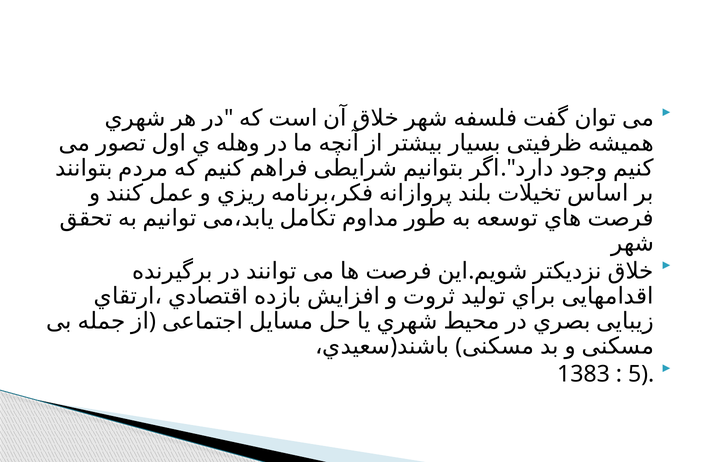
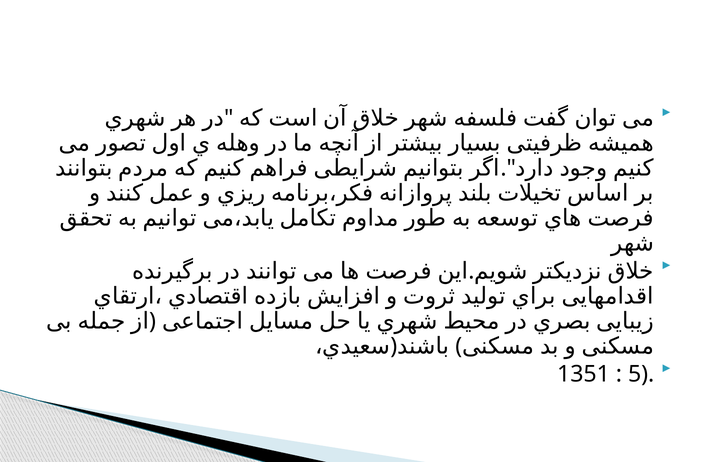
1383: 1383 -> 1351 (583, 374)
